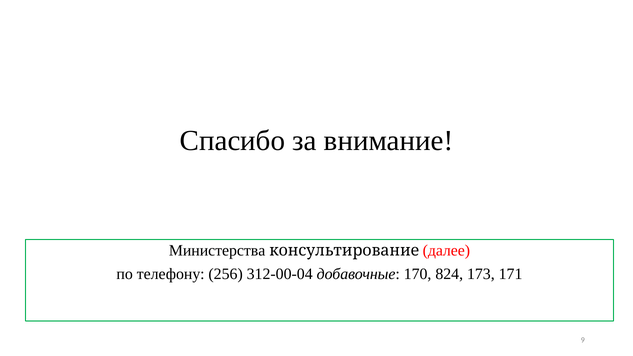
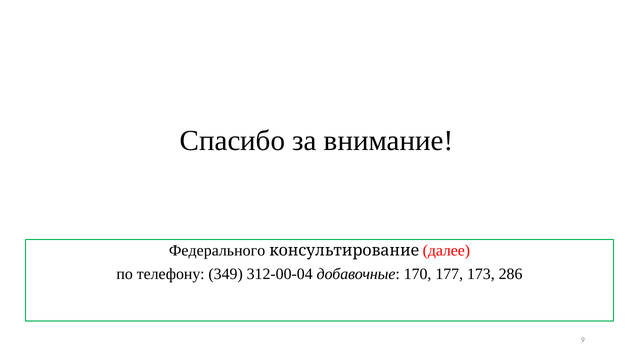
Министерства: Министерства -> Федерального (217, 251)
256: 256 -> 349 (226, 274)
824: 824 -> 177 (449, 274)
171: 171 -> 286 (511, 274)
